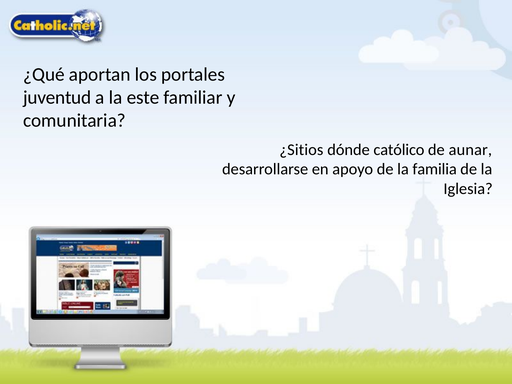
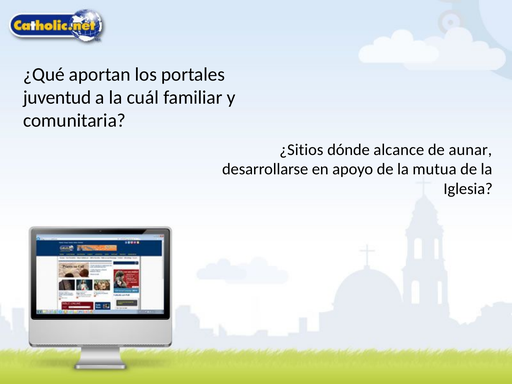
este: este -> cuál (143, 97)
católico: católico -> alcance (399, 150)
familia: familia -> mutua (434, 169)
